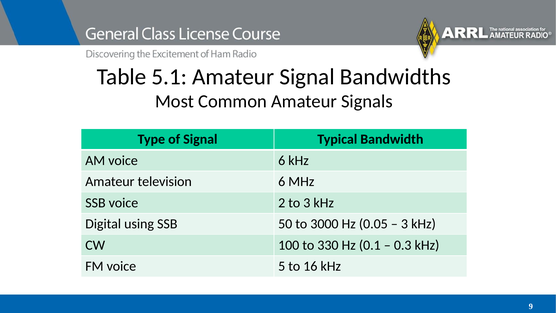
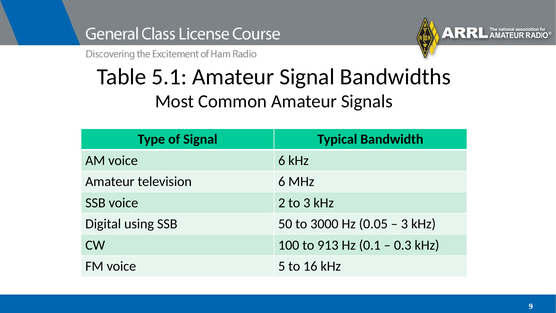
330: 330 -> 913 (328, 245)
